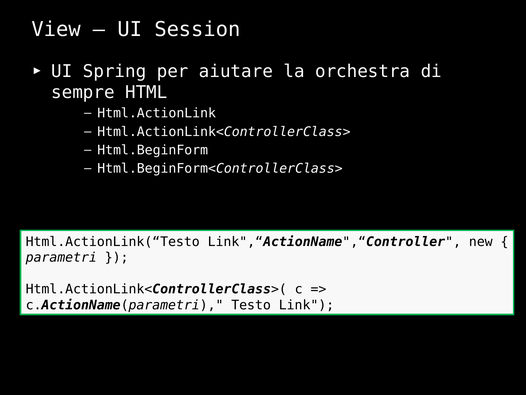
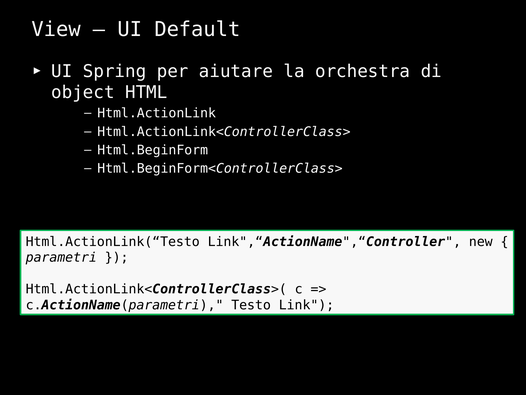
Session: Session -> Default (197, 29)
sempre: sempre -> object (83, 92)
